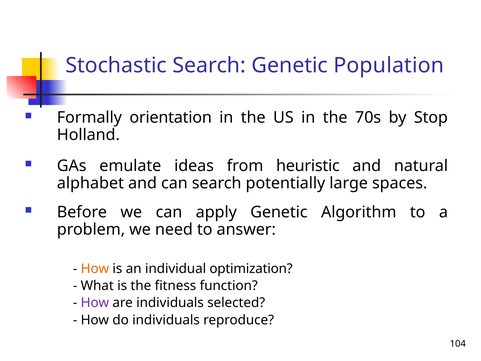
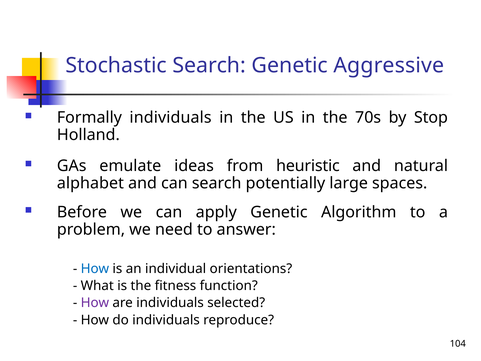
Population: Population -> Aggressive (389, 65)
Formally orientation: orientation -> individuals (171, 118)
How colour: orange -> blue (95, 268)
optimization: optimization -> orientations (251, 268)
